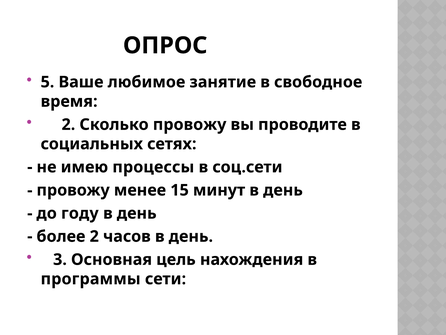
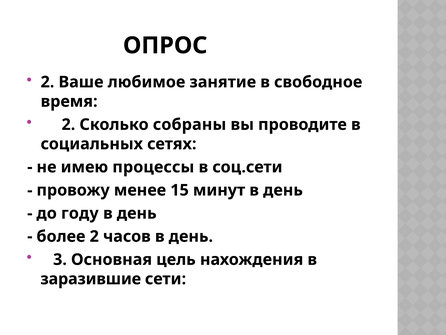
5: 5 -> 2 (47, 82)
Сколько провожу: провожу -> собраны (190, 124)
программы: программы -> заразившие (91, 279)
